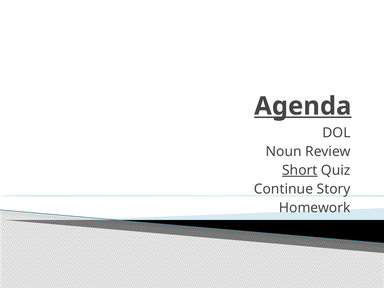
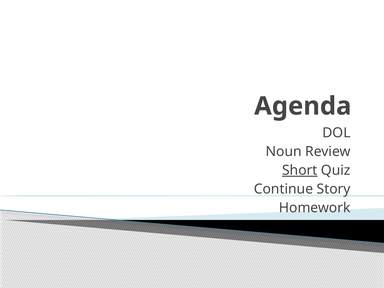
Agenda underline: present -> none (303, 106)
